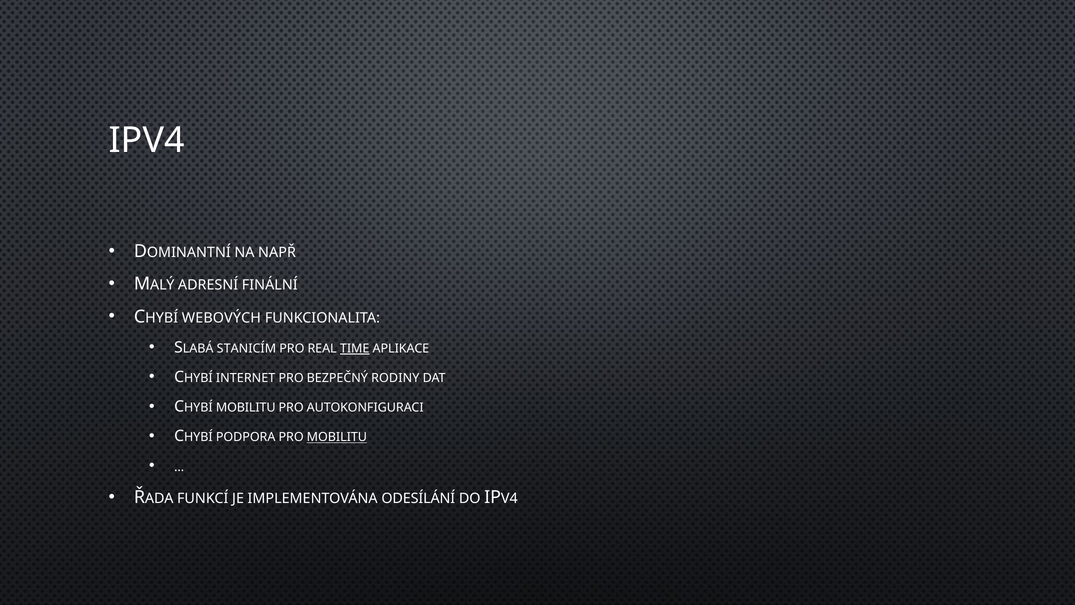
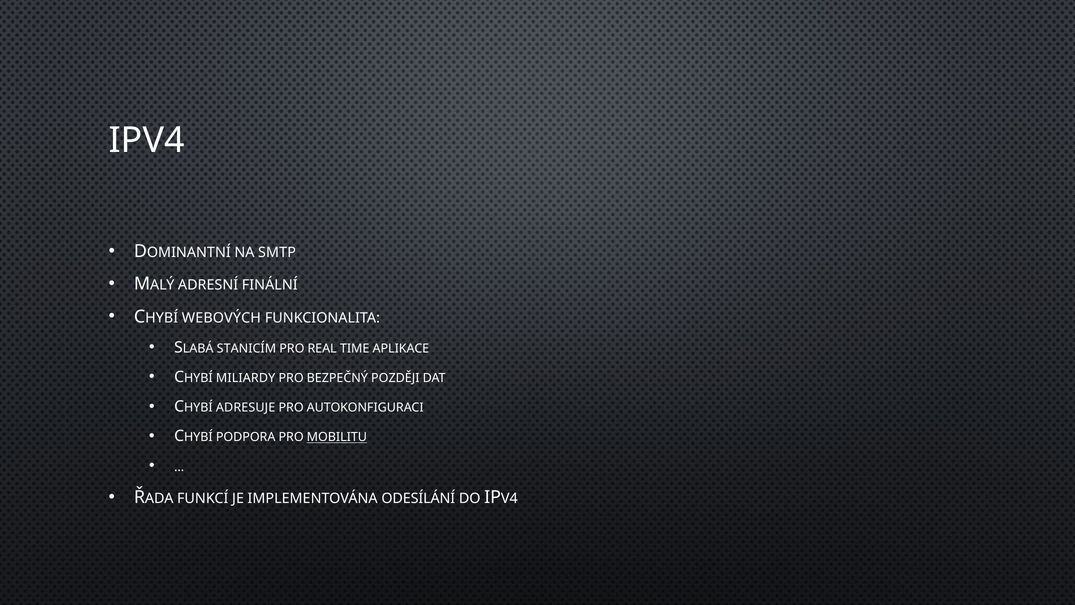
NAPŘ: NAPŘ -> SMTP (277, 252)
TIME underline: present -> none (355, 348)
INTERNET: INTERNET -> MILIARDY (246, 378)
RODINY: RODINY -> POZDĚJI (395, 378)
CHYBÍ MOBILITU: MOBILITU -> ADRESUJE (246, 408)
